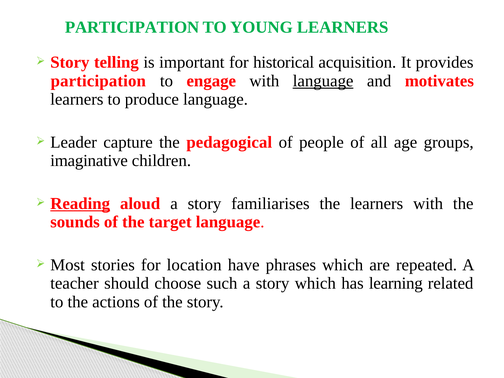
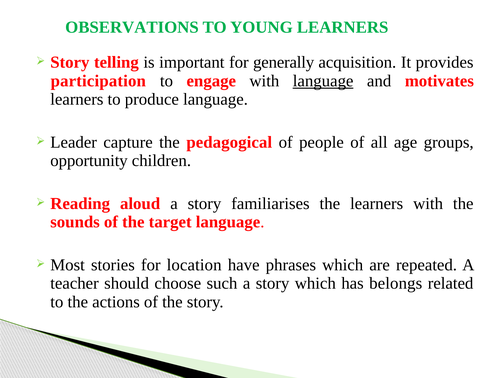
PARTICIPATION: PARTICIPATION -> OBSERVATIONS (132, 27)
historical: historical -> generally (284, 62)
imaginative: imaginative -> opportunity (89, 161)
Reading underline: present -> none (80, 203)
learning: learning -> belongs (396, 283)
